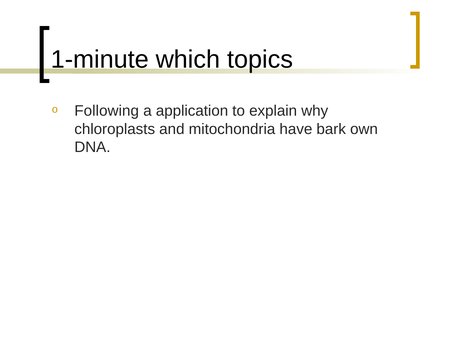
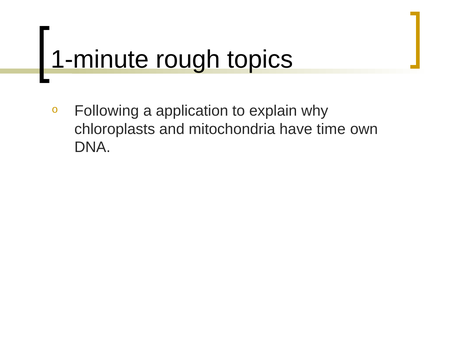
which: which -> rough (188, 59)
bark: bark -> time (331, 129)
